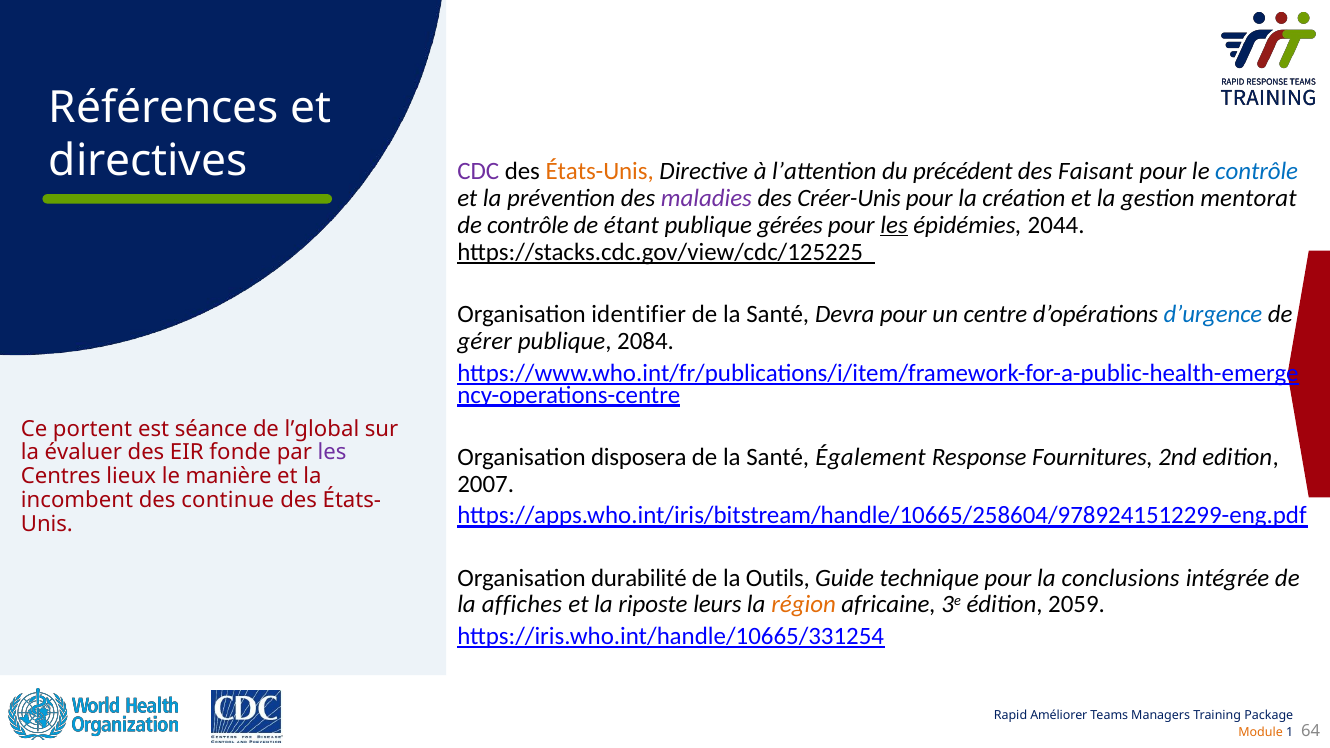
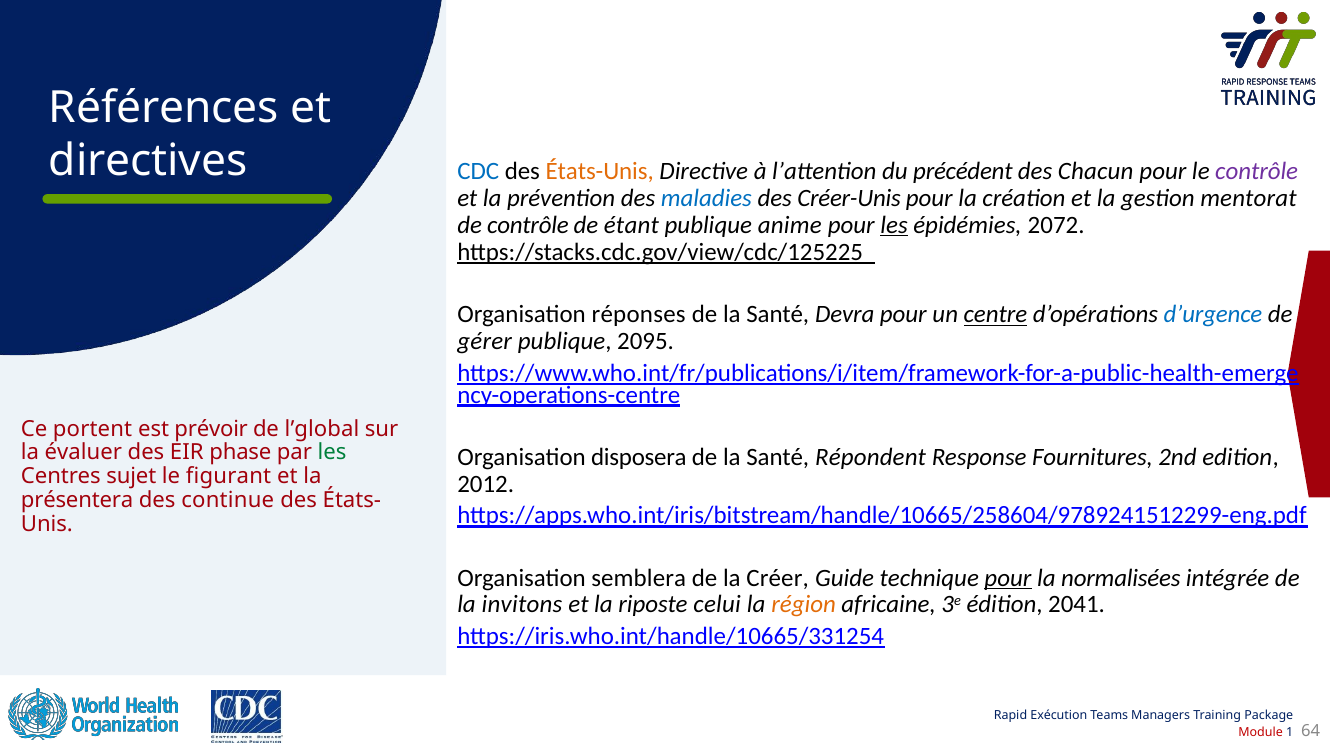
CDC colour: purple -> blue (478, 171)
Faisant: Faisant -> Chacun (1096, 171)
contrôle colour: blue -> purple (1257, 171)
maladies colour: purple -> blue (706, 198)
gérées: gérées -> anime (790, 225)
2044: 2044 -> 2072 (1056, 225)
identifier: identifier -> réponses (639, 315)
centre underline: none -> present (995, 315)
2084: 2084 -> 2095 (646, 342)
séance: séance -> prévoir (211, 429)
fonde: fonde -> phase (240, 453)
les colour: purple -> green (332, 453)
Également: Également -> Répondent (871, 457)
lieux: lieux -> sujet (131, 477)
manière: manière -> figurant (228, 477)
2007: 2007 -> 2012 (486, 484)
incombent: incombent -> présentera (77, 501)
durabilité: durabilité -> semblera (639, 578)
Outils: Outils -> Créer (778, 578)
pour underline: none -> present (1008, 578)
conclusions: conclusions -> normalisées (1121, 578)
affiches: affiches -> invitons (522, 605)
leurs: leurs -> celui (717, 605)
2059: 2059 -> 2041 (1077, 605)
Améliorer: Améliorer -> Exécution (1059, 716)
Module colour: orange -> red (1261, 733)
